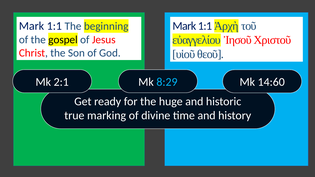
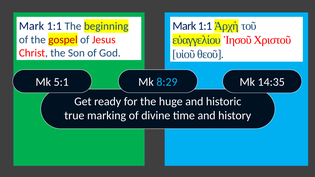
gospel colour: black -> red (63, 40)
2:1: 2:1 -> 5:1 (61, 82)
14:60: 14:60 -> 14:35 (271, 82)
